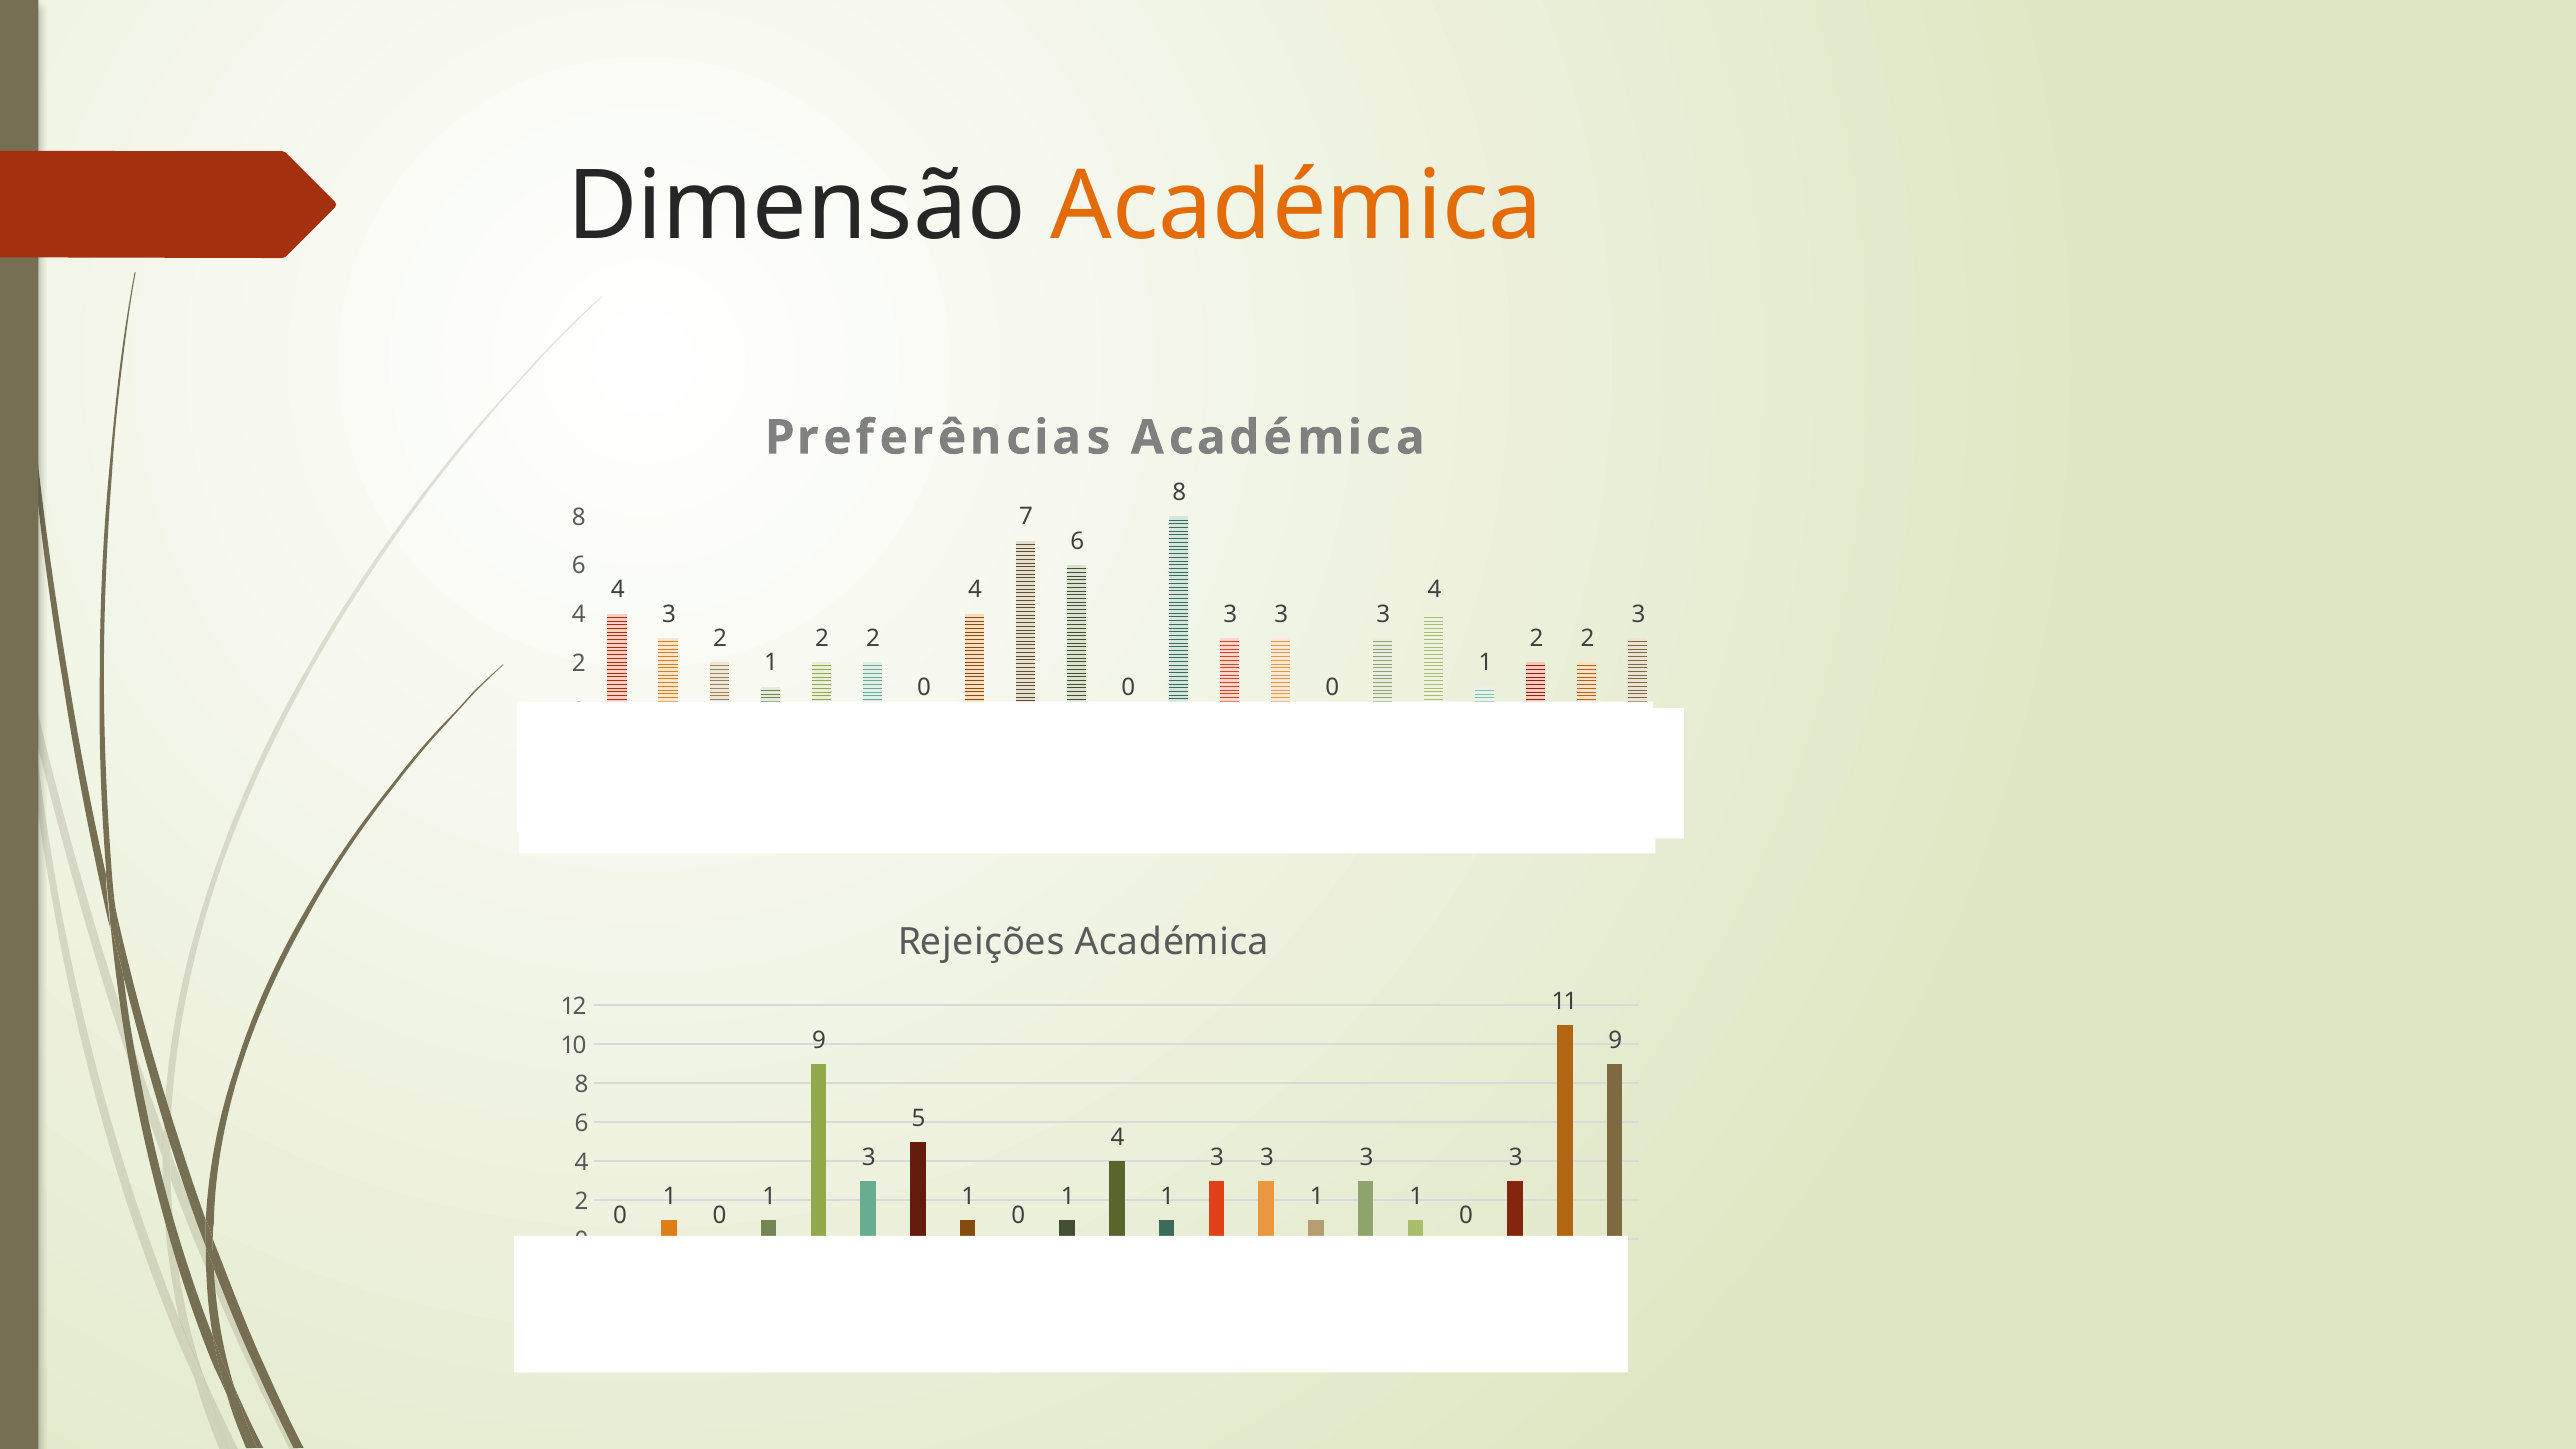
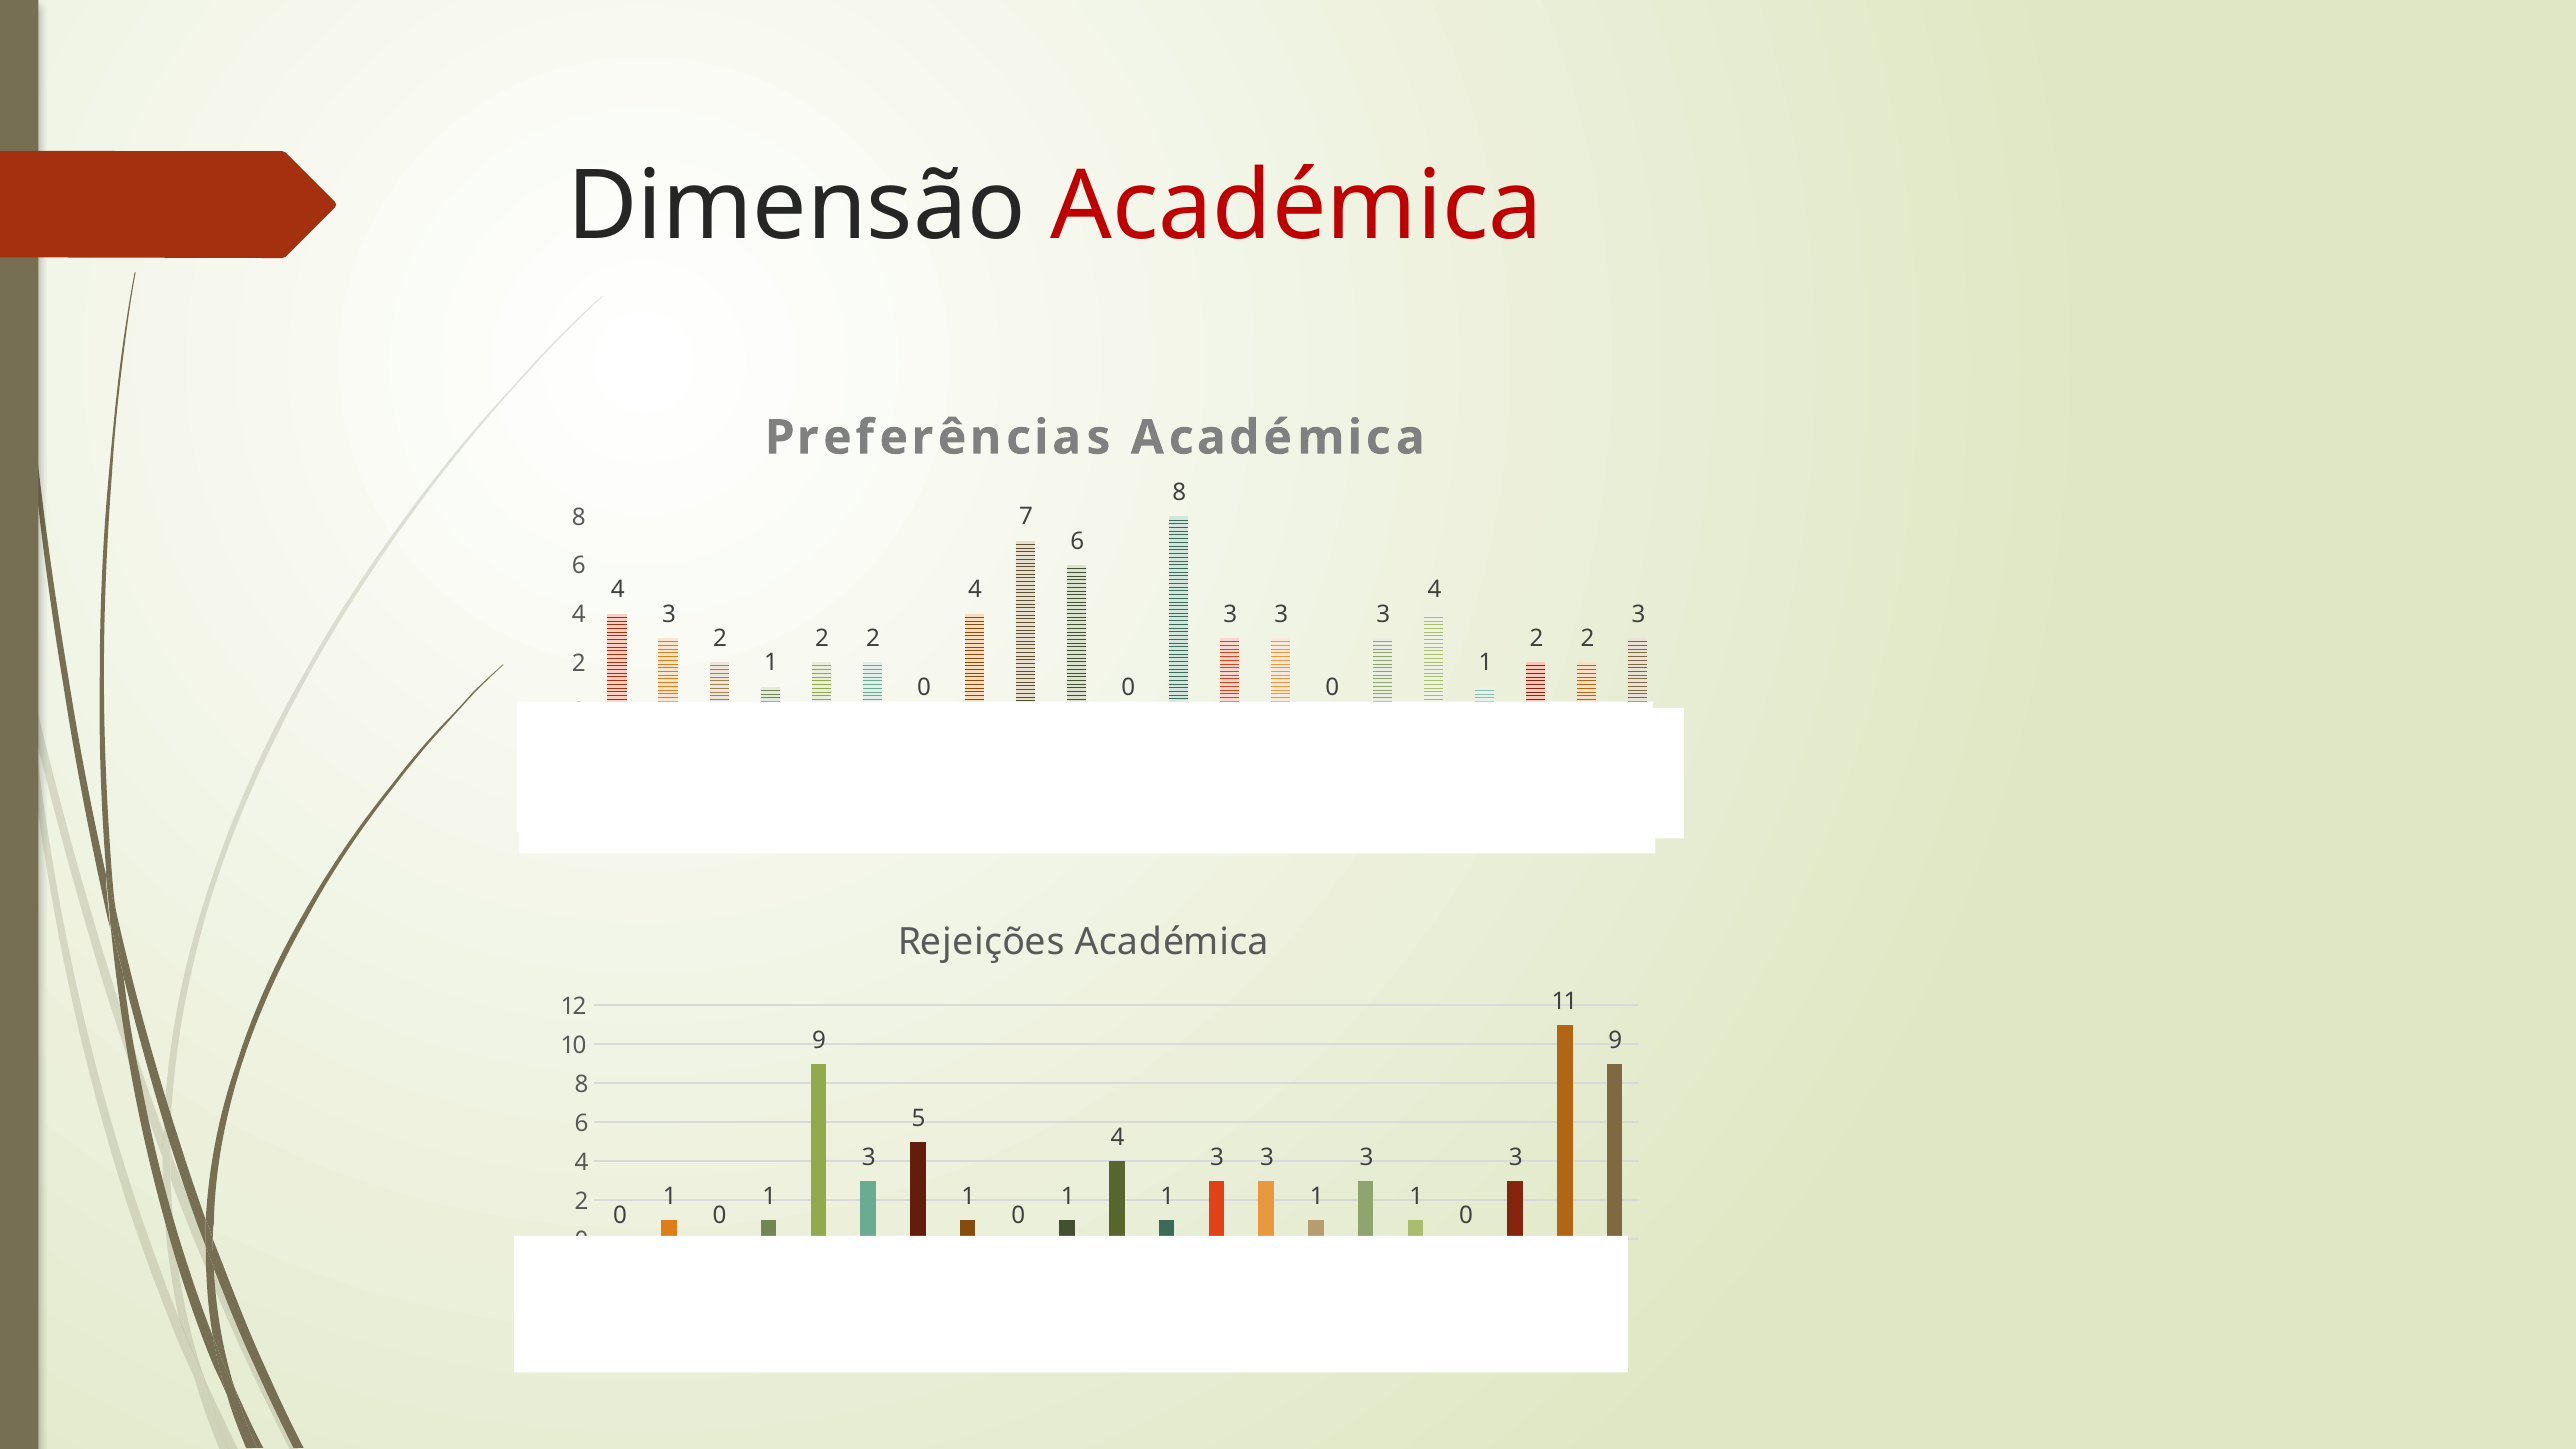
Académica colour: orange -> red (1297, 206)
